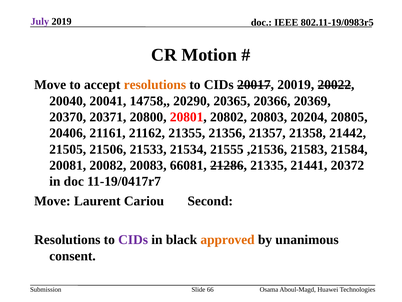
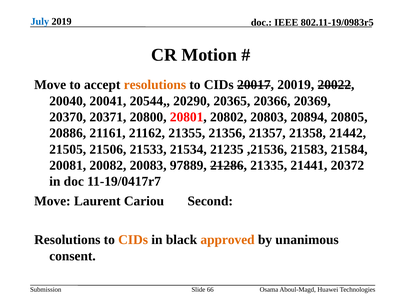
July colour: purple -> blue (40, 21)
14758: 14758 -> 20544 (150, 101)
20204: 20204 -> 20894 (309, 117)
20406: 20406 -> 20886 (68, 133)
21555: 21555 -> 21235 (227, 149)
66081: 66081 -> 97889 (188, 165)
CIDs colour: purple -> orange (133, 239)
